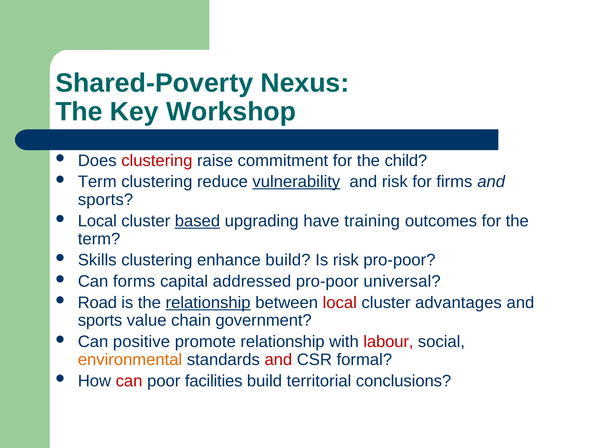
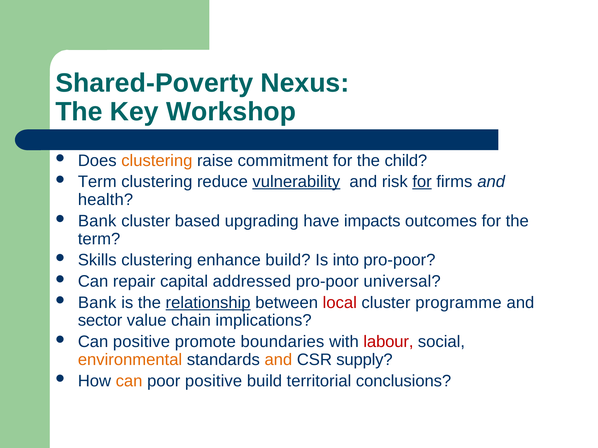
clustering colour: red -> orange (157, 161)
for underline: none -> present (422, 182)
sports: sports -> health (105, 200)
Local: Local -> Bank (97, 221)
based underline: present -> none (197, 221)
training: training -> impacts (372, 221)
Is risk: risk -> into (346, 260)
forms: forms -> repair (134, 282)
Road: Road -> Bank (97, 303)
advantages: advantages -> programme (458, 303)
sports: sports -> sector (100, 321)
government: government -> implications (264, 321)
promote relationship: relationship -> boundaries (282, 342)
and colour: red -> orange (278, 360)
formal: formal -> supply (364, 360)
can colour: red -> orange (129, 381)
poor facilities: facilities -> positive (214, 381)
